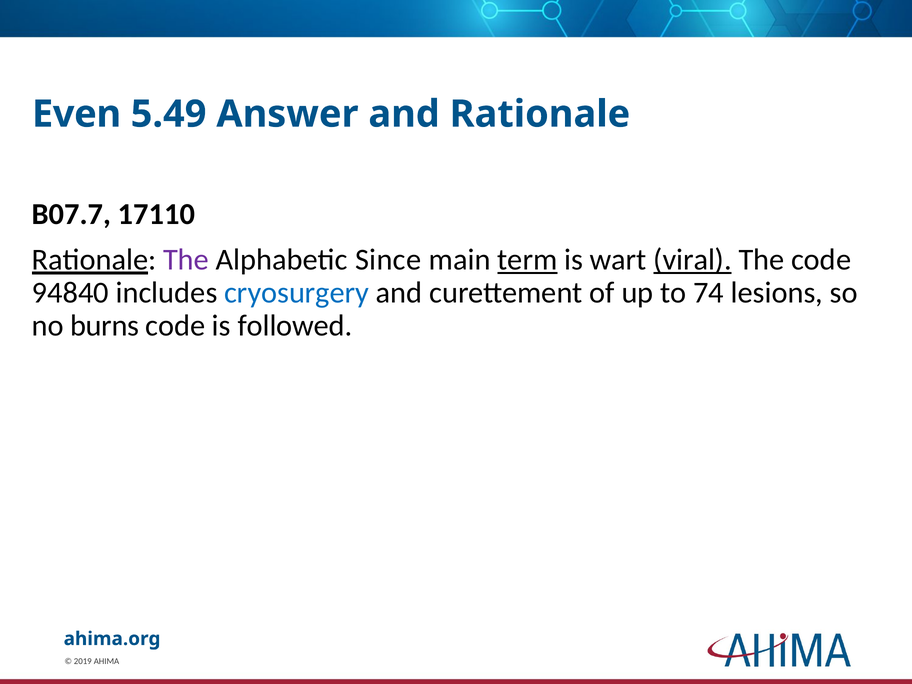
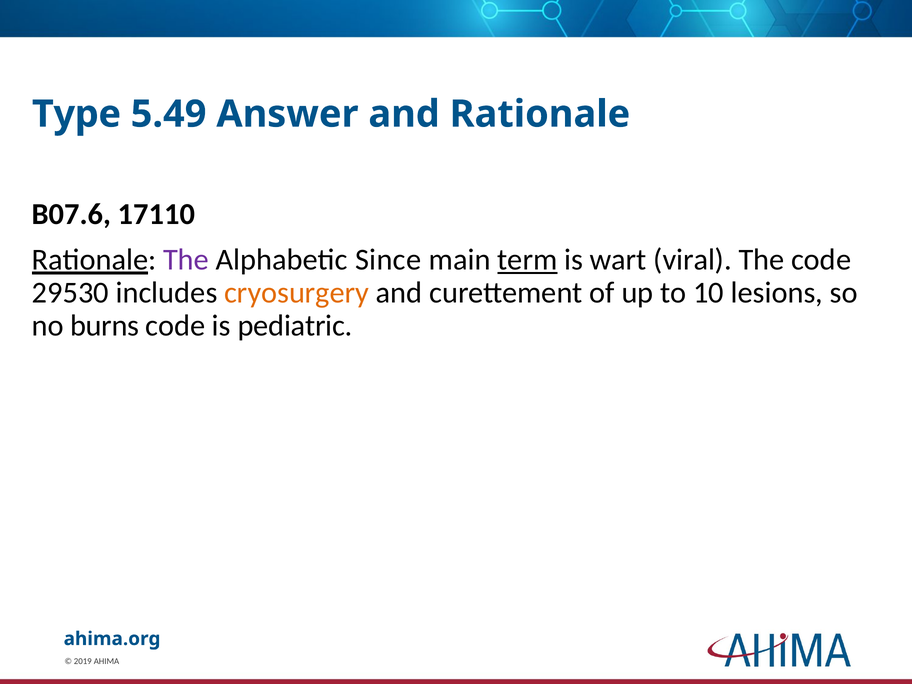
Even: Even -> Type (76, 114)
B07.7: B07.7 -> B07.6 (71, 214)
viral underline: present -> none (693, 260)
94840: 94840 -> 29530 (70, 293)
cryosurgery colour: blue -> orange (297, 293)
74: 74 -> 10 (708, 293)
followed: followed -> pediatric (295, 326)
